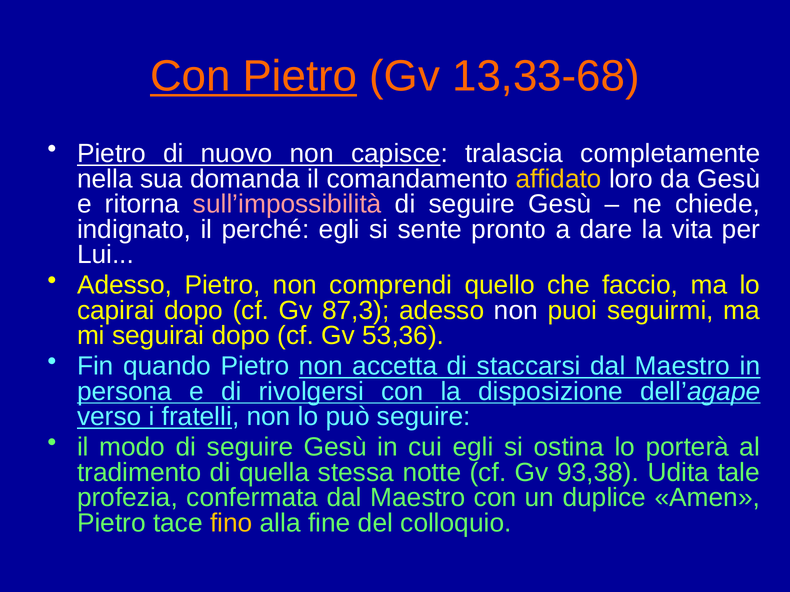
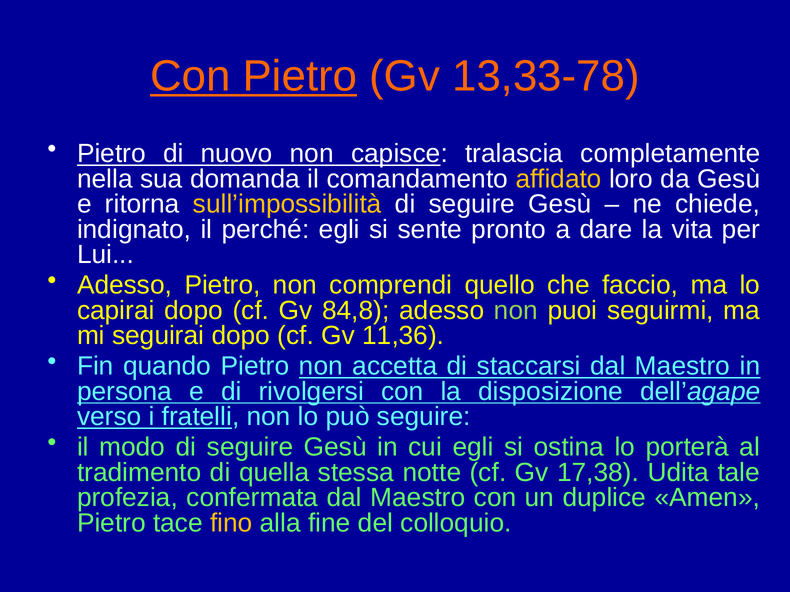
13,33-68: 13,33-68 -> 13,33-78 (546, 76)
sull’impossibilità colour: pink -> yellow (287, 204)
87,3: 87,3 -> 84,8 (356, 311)
non colour: white -> light green (516, 311)
53,36: 53,36 -> 11,36 (403, 336)
93,38: 93,38 -> 17,38 (598, 473)
